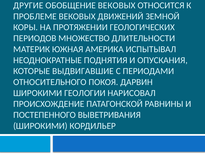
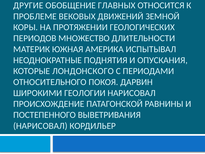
ОБОБЩЕНИЕ ВЕКОВЫХ: ВЕКОВЫХ -> ГЛАВНЫХ (117, 5)
ВЫДВИГАВШИЕ: ВЫДВИГАВШИЕ -> ЛОНДОНСКОГО (83, 71)
ШИРОКИМИ: ШИРОКИМИ -> НАРИСОВАЛ (40, 126)
